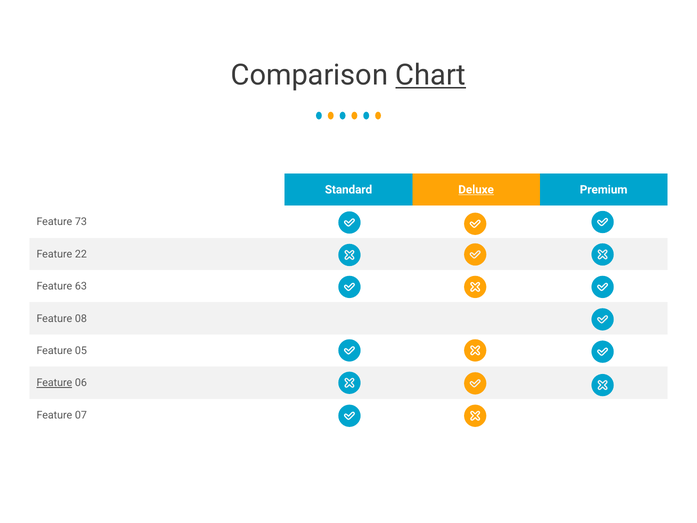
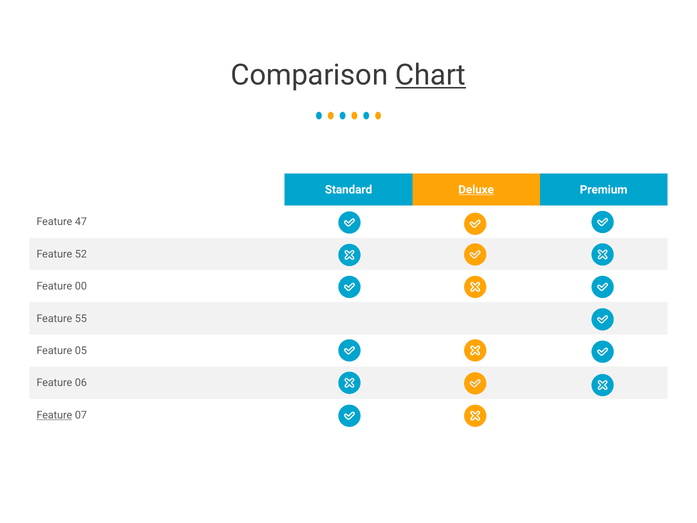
73: 73 -> 47 (81, 222)
22: 22 -> 52 (81, 254)
63: 63 -> 00 (81, 286)
08: 08 -> 55 (81, 318)
Feature underline: present -> none (54, 383)
Feature underline: none -> present (54, 415)
